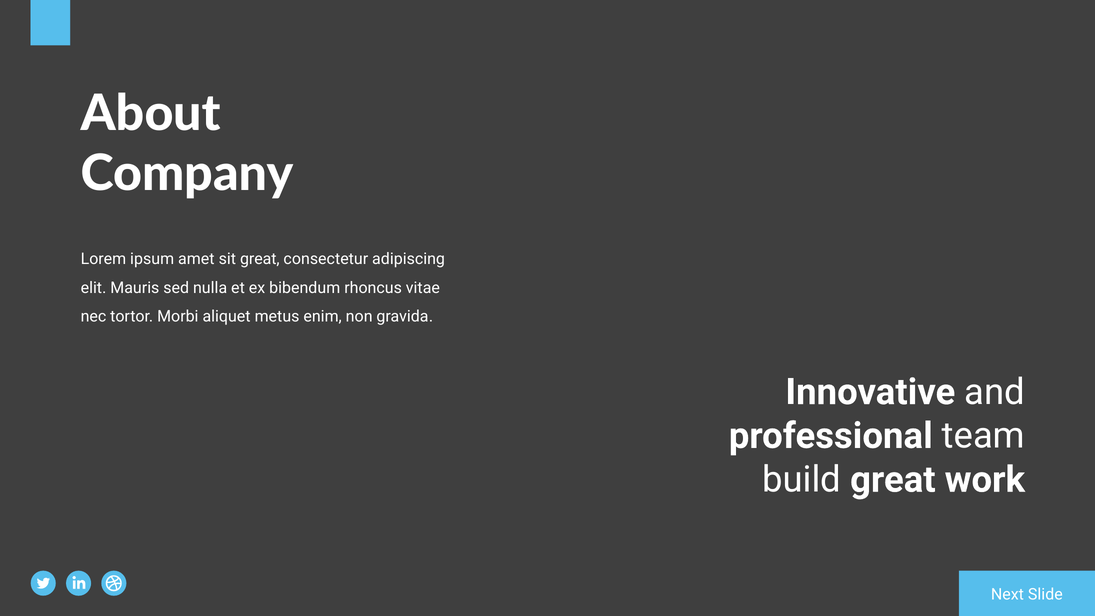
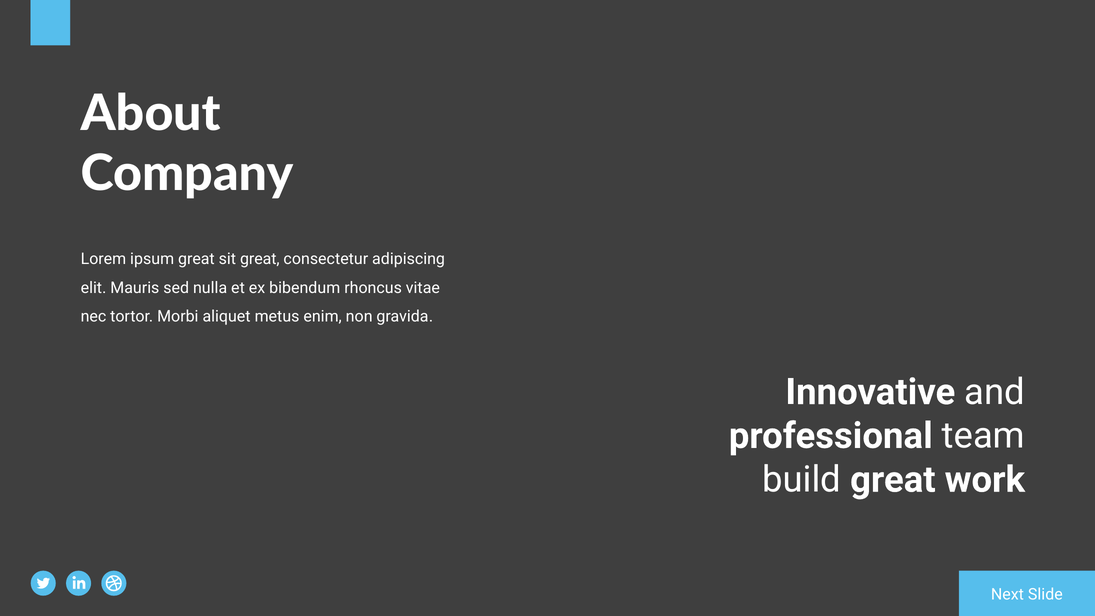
ipsum amet: amet -> great (196, 259)
